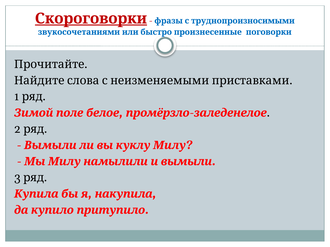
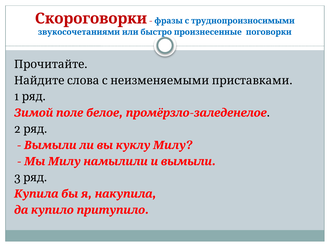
Скороговорки underline: present -> none (91, 19)
